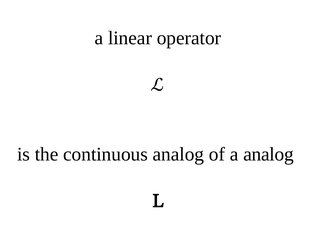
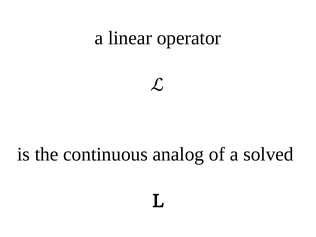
a analog: analog -> solved (268, 154)
